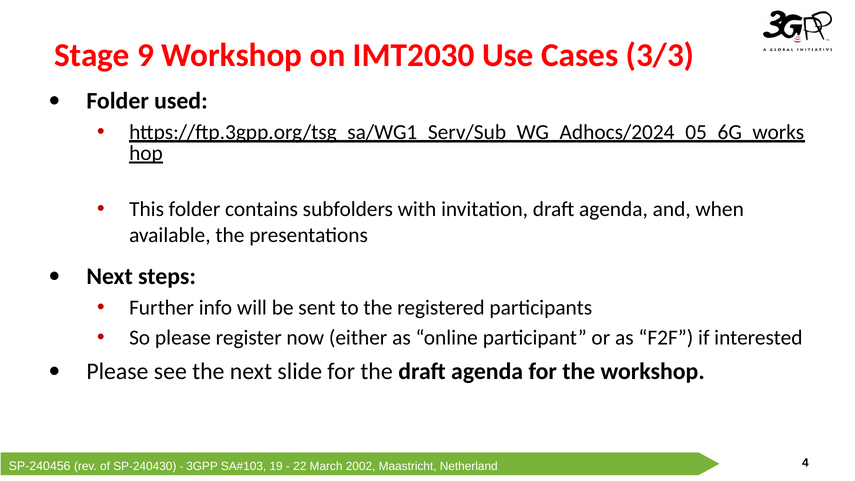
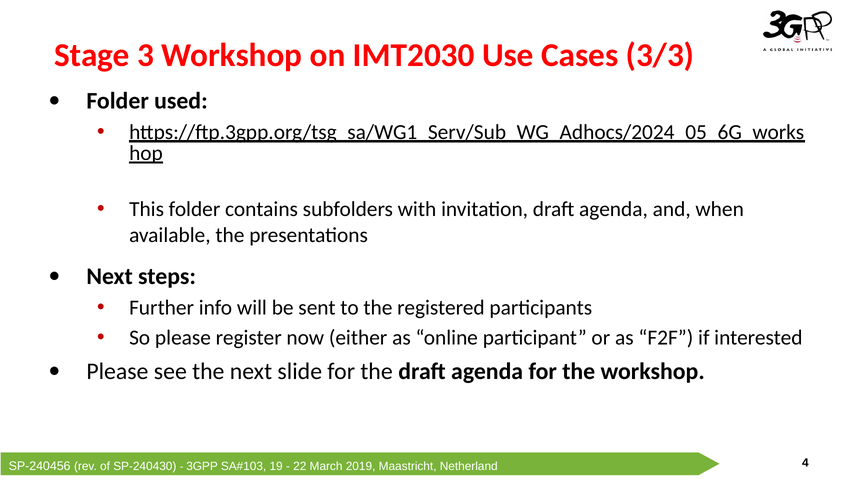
9: 9 -> 3 (145, 55)
2002: 2002 -> 2019 (361, 466)
